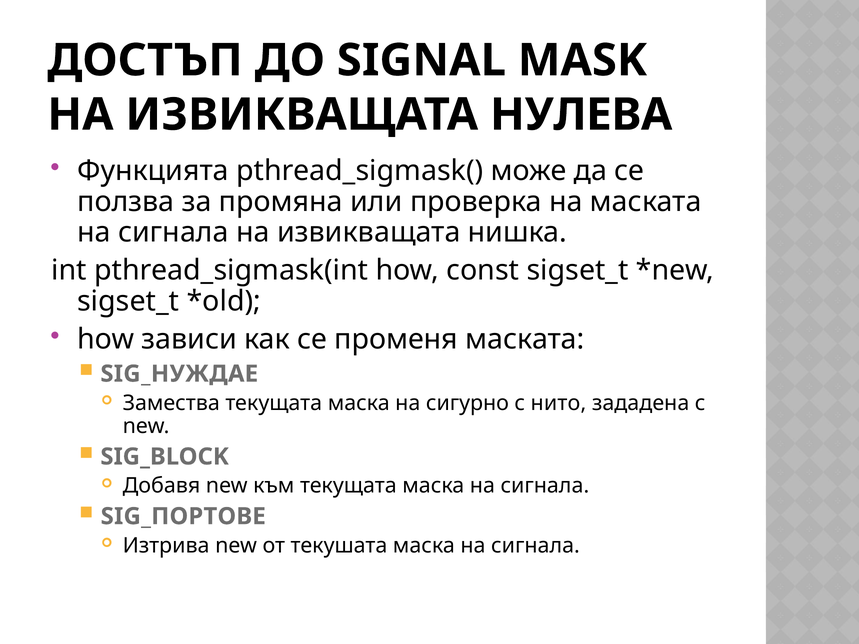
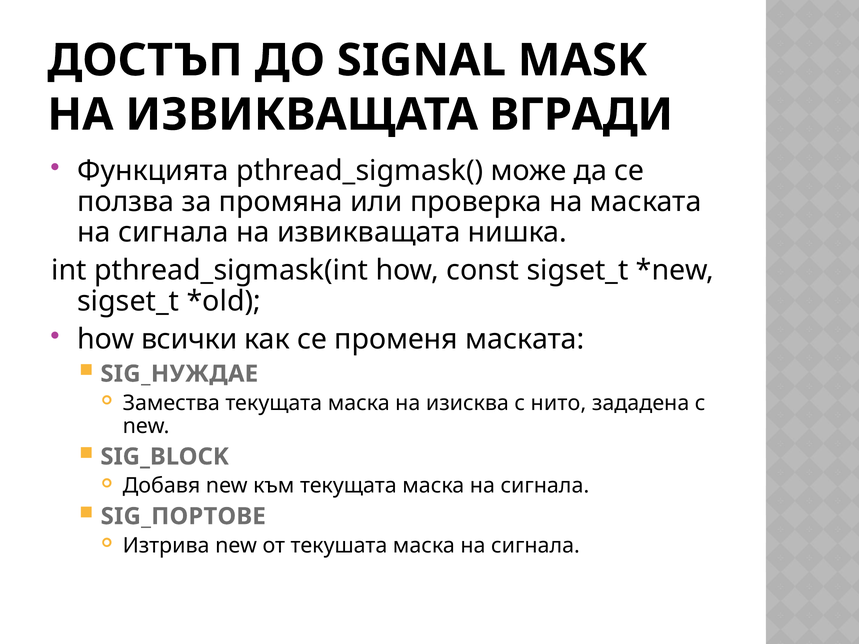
НУЛЕВА: НУЛЕВА -> ВГРАДИ (581, 115)
зависи: зависи -> всички (189, 340)
сигурно: сигурно -> изисква (467, 403)
